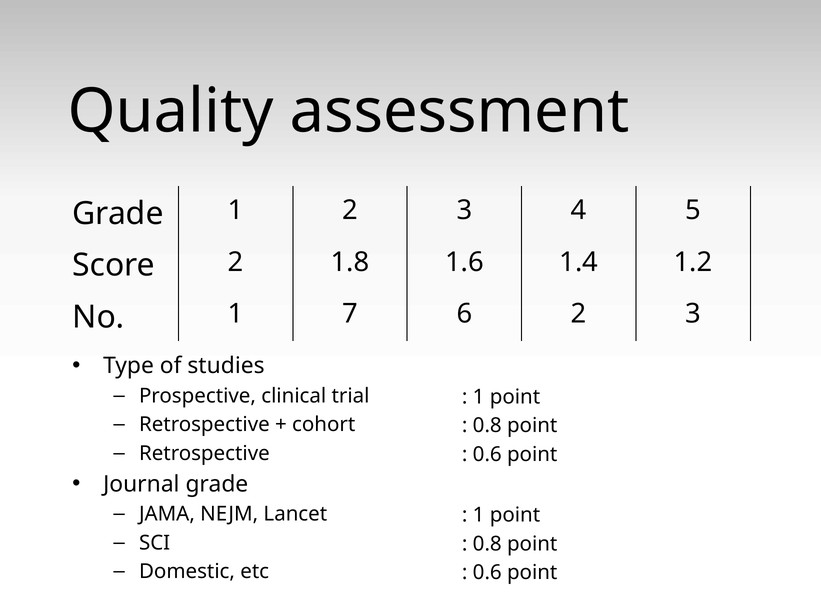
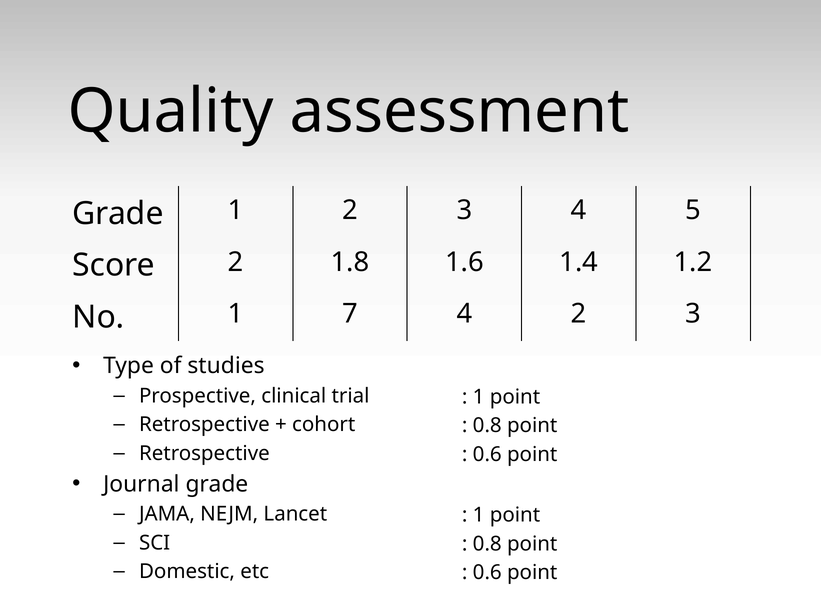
7 6: 6 -> 4 (464, 314)
